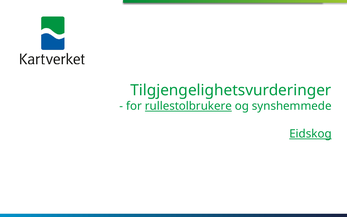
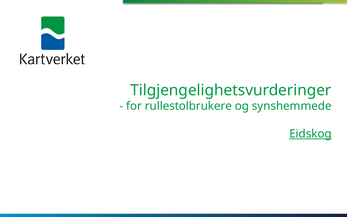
rullestolbrukere underline: present -> none (188, 106)
